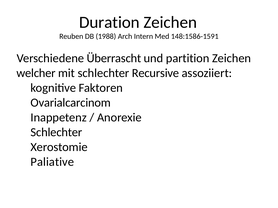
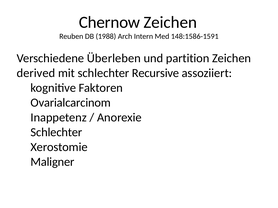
Duration: Duration -> Chernow (109, 22)
Überrascht: Überrascht -> Überleben (114, 58)
welcher: welcher -> derived (36, 73)
Paliative: Paliative -> Maligner (52, 162)
